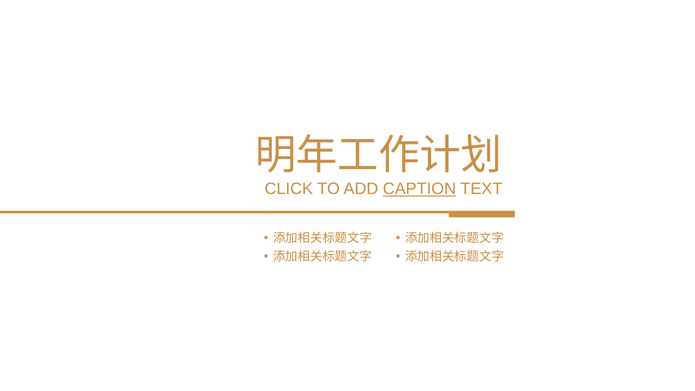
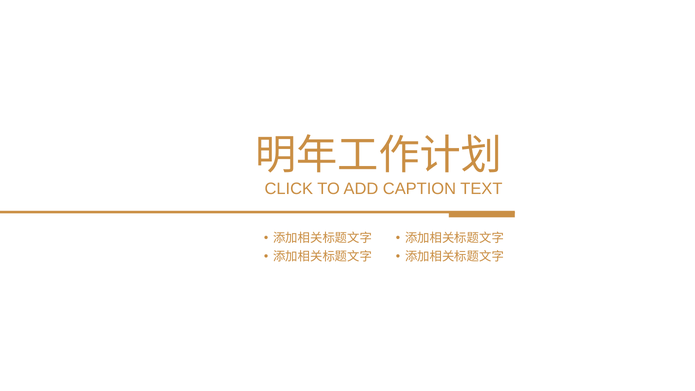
CAPTION underline: present -> none (419, 189)
